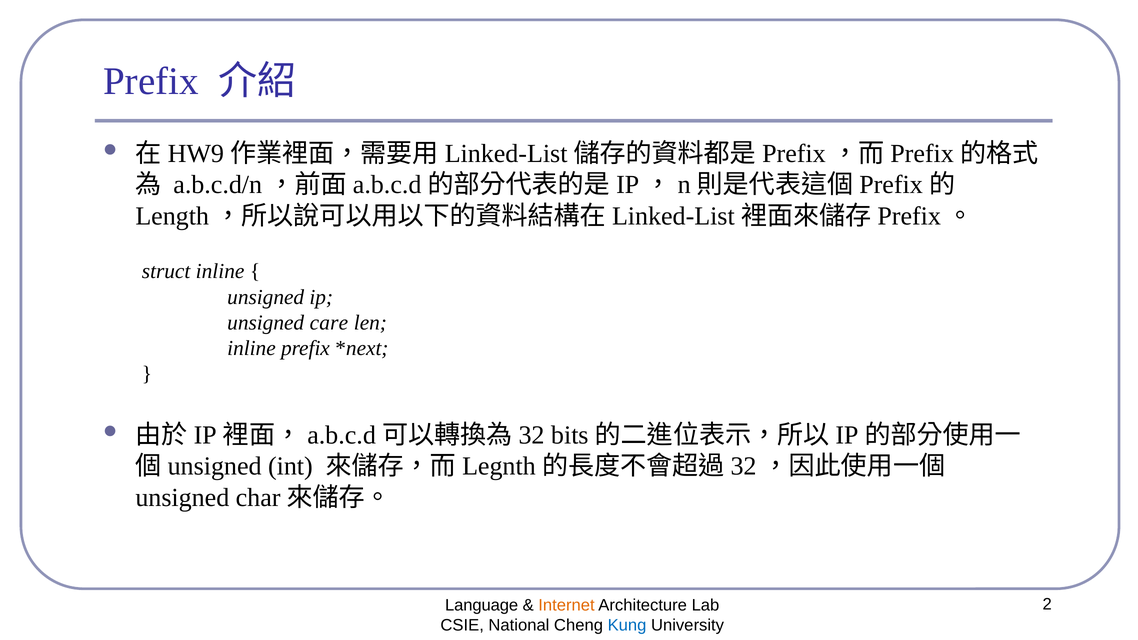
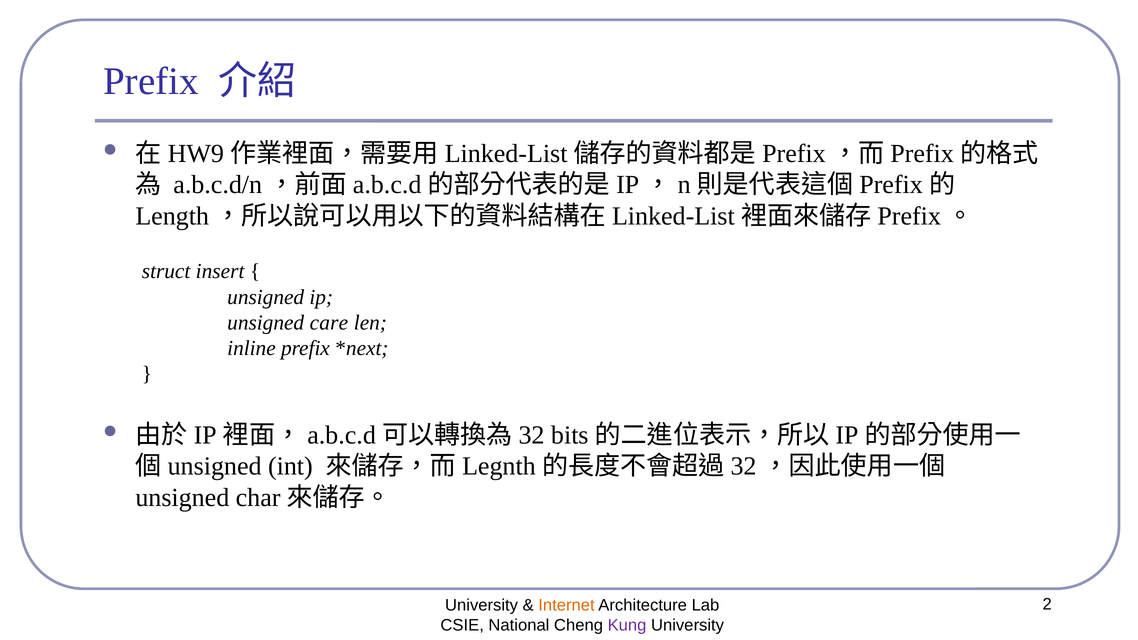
struct inline: inline -> insert (220, 271)
Language: Language -> University (482, 605)
Kung colour: blue -> purple (627, 625)
